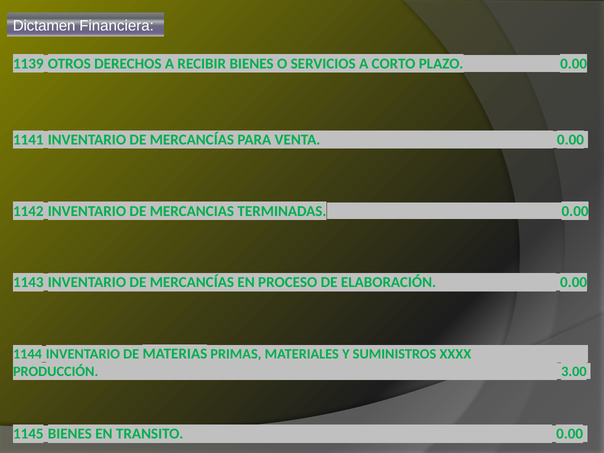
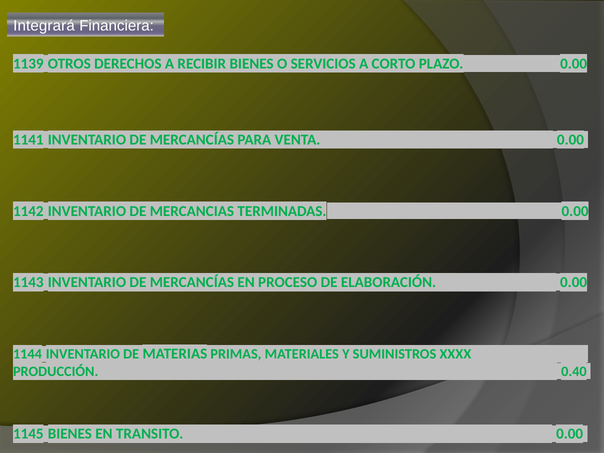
Dictamen: Dictamen -> Integrará (44, 26)
3.00: 3.00 -> 0.40 (574, 371)
